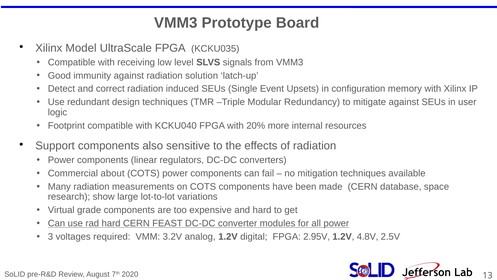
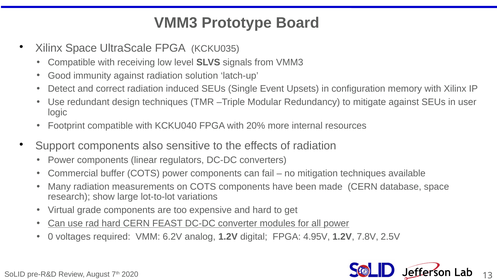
Xilinx Model: Model -> Space (81, 48)
about: about -> buffer (113, 173)
3: 3 -> 0 (50, 236)
3.2V: 3.2V -> 6.2V (172, 236)
2.95V: 2.95V -> 4.95V (317, 236)
4.8V: 4.8V -> 7.8V (368, 236)
